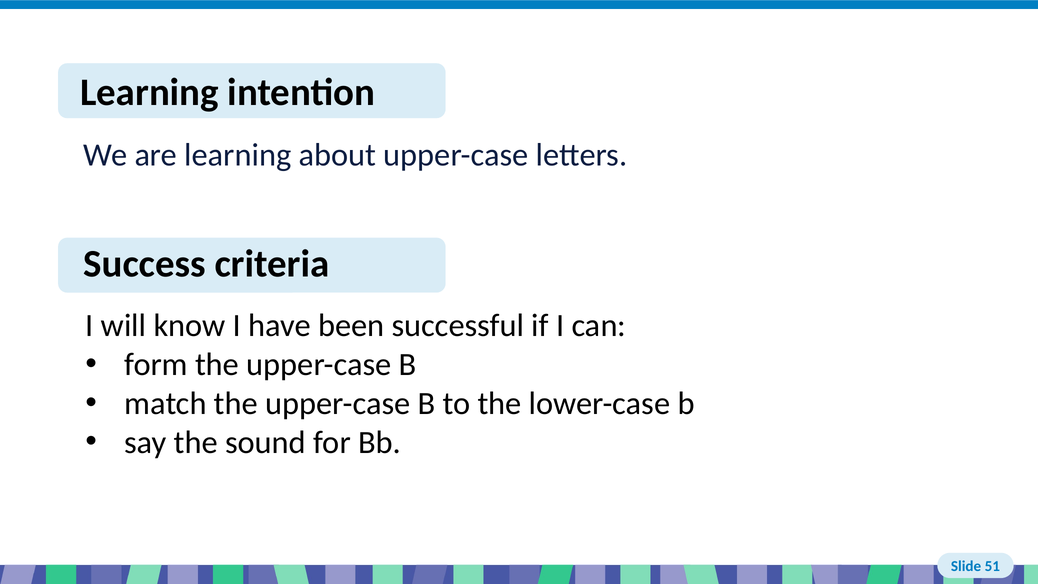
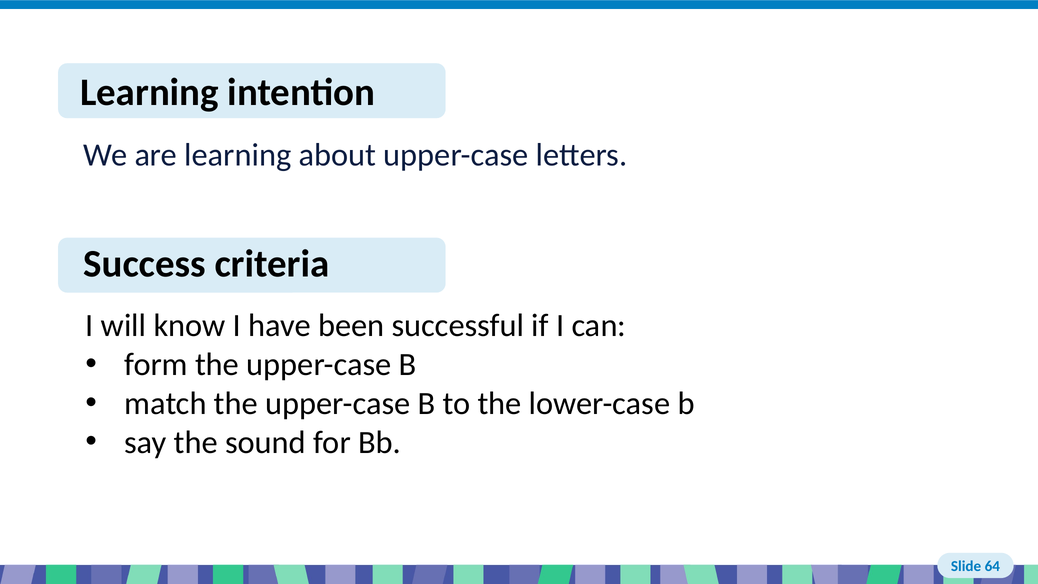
51: 51 -> 64 (992, 566)
